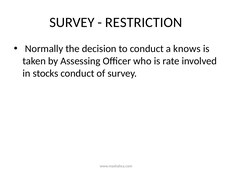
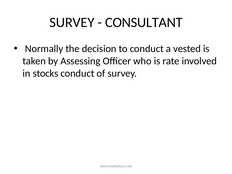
RESTRICTION: RESTRICTION -> CONSULTANT (144, 22)
knows: knows -> vested (187, 49)
